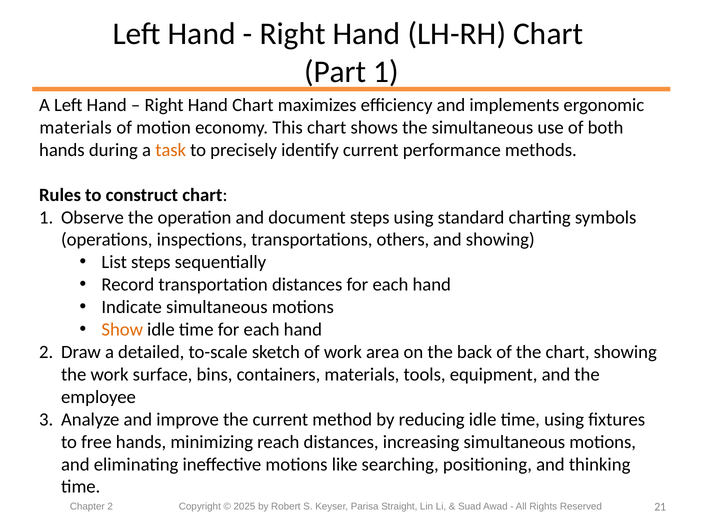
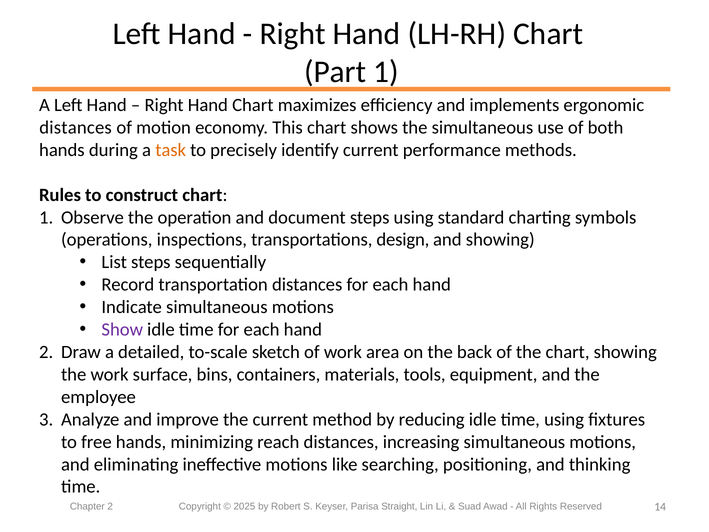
materials: materials -> distances (76, 127)
others: others -> design (403, 240)
Show colour: orange -> purple (122, 329)
21: 21 -> 14 (660, 507)
